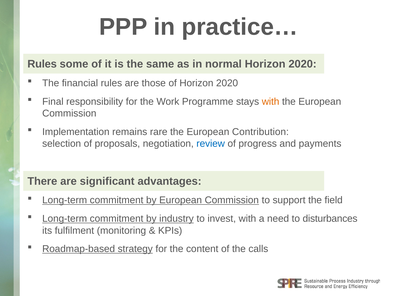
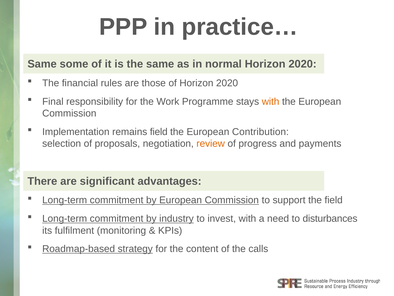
Rules: Rules -> Same (42, 64)
remains rare: rare -> field (159, 132)
review colour: blue -> orange (211, 143)
